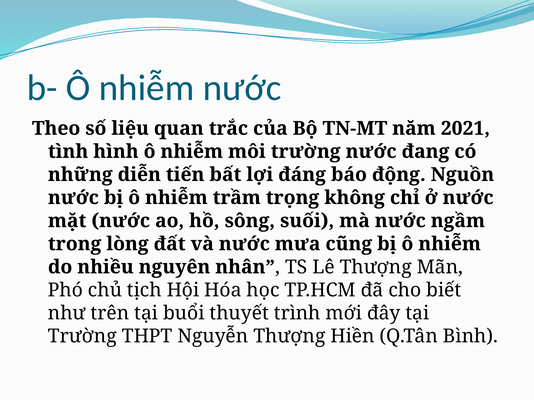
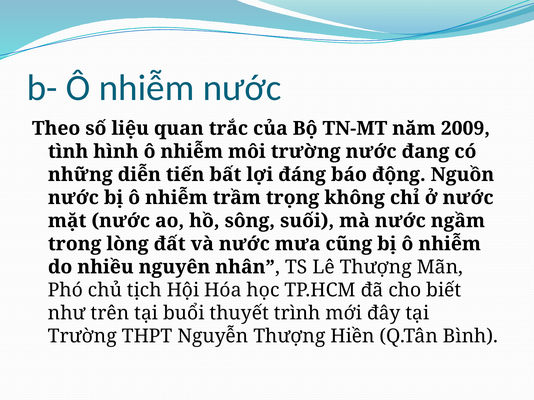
2021: 2021 -> 2009 (465, 129)
